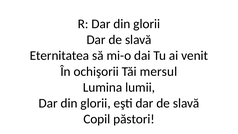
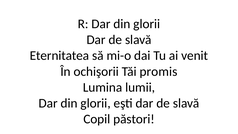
mersul: mersul -> promis (158, 71)
